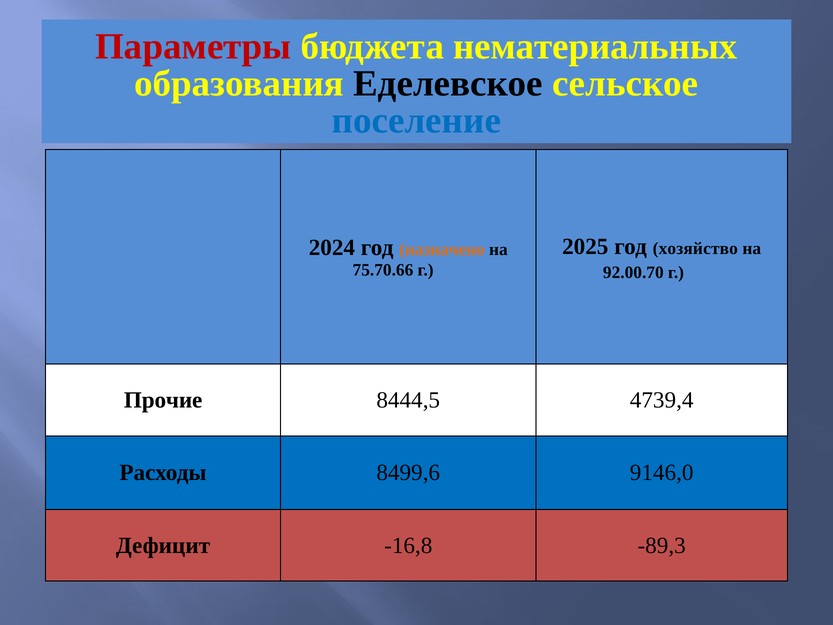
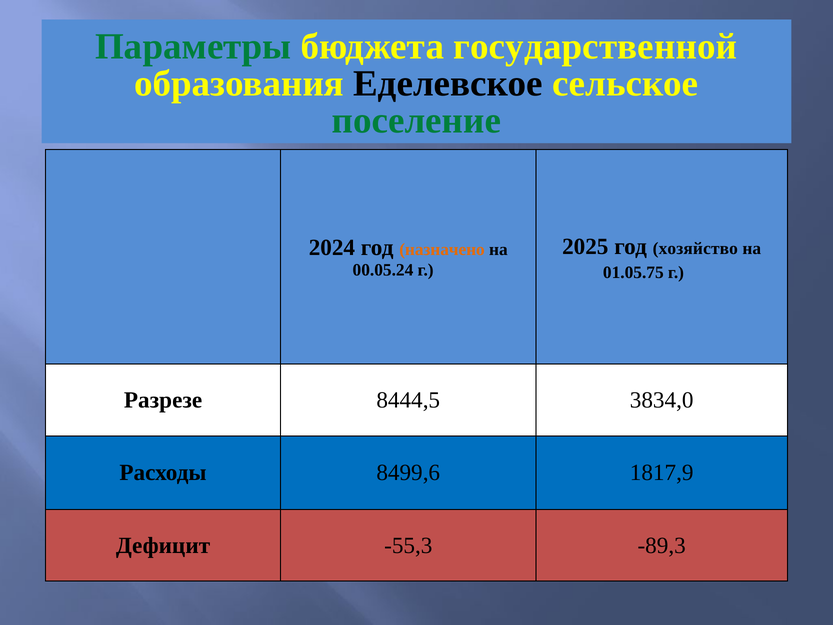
Параметры colour: red -> green (193, 47)
нематериальных: нематериальных -> государственной (595, 47)
поселение colour: blue -> green (416, 121)
75.70.66: 75.70.66 -> 00.05.24 (383, 270)
92.00.70: 92.00.70 -> 01.05.75 (633, 272)
Прочие: Прочие -> Разрезе (163, 400)
4739,4: 4739,4 -> 3834,0 (662, 400)
9146,0: 9146,0 -> 1817,9 (662, 473)
-16,8: -16,8 -> -55,3 (408, 545)
